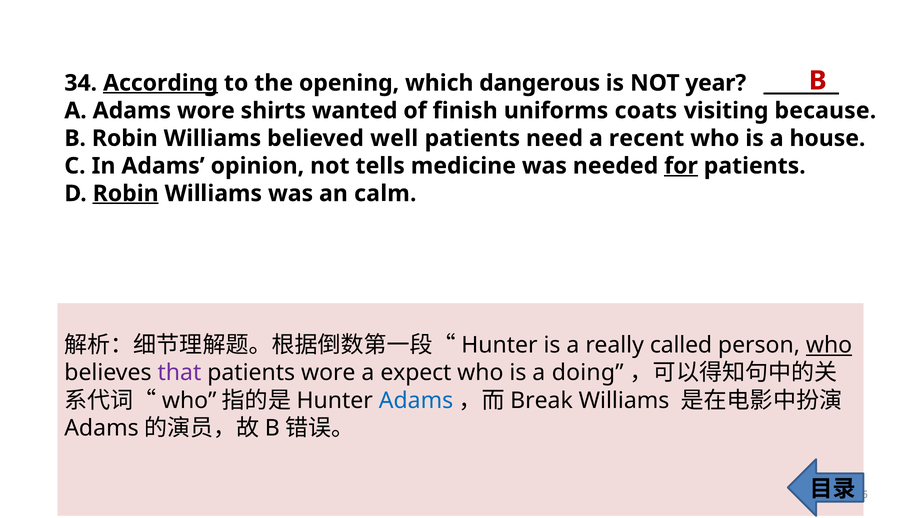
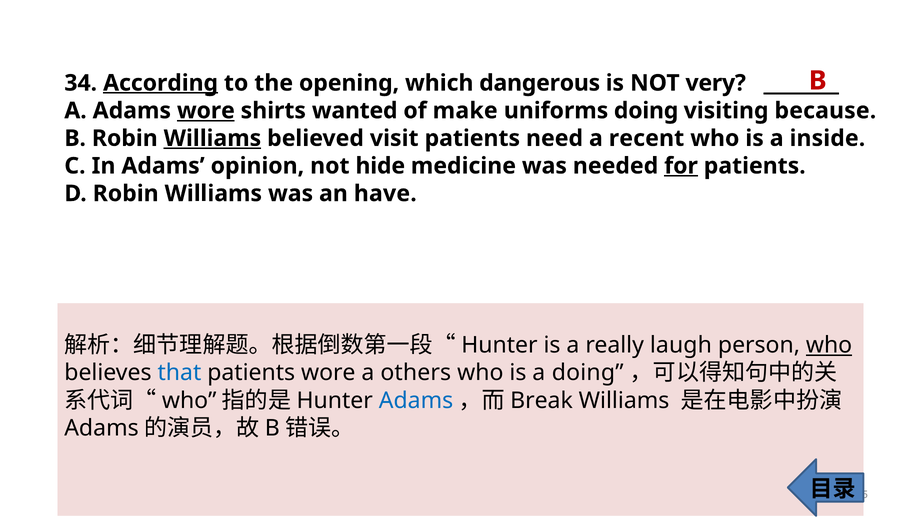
year: year -> very (716, 83)
wore underline: none -> present (206, 111)
finish: finish -> make (465, 111)
uniforms coats: coats -> doing (646, 111)
Williams underline: none -> present (212, 138)
well: well -> visit (394, 138)
house: house -> inside (827, 138)
tells: tells -> hide (380, 166)
Robin underline: present -> none (126, 194)
calm: calm -> have (385, 194)
called: called -> laugh (681, 345)
that colour: purple -> blue (179, 373)
expect: expect -> others (416, 373)
